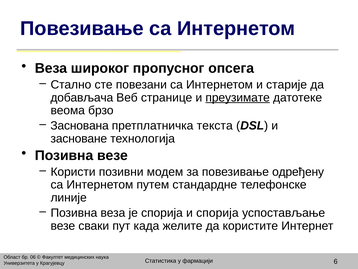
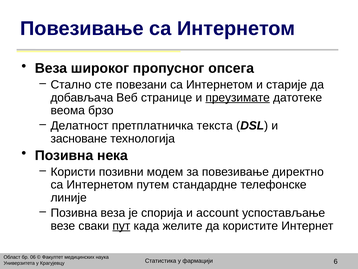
Заснована: Заснована -> Делатност (80, 126)
Позивна везе: везе -> нека (112, 155)
одређену: одређену -> директно (298, 172)
и спорија: спорија -> account (217, 213)
пут underline: none -> present (121, 225)
